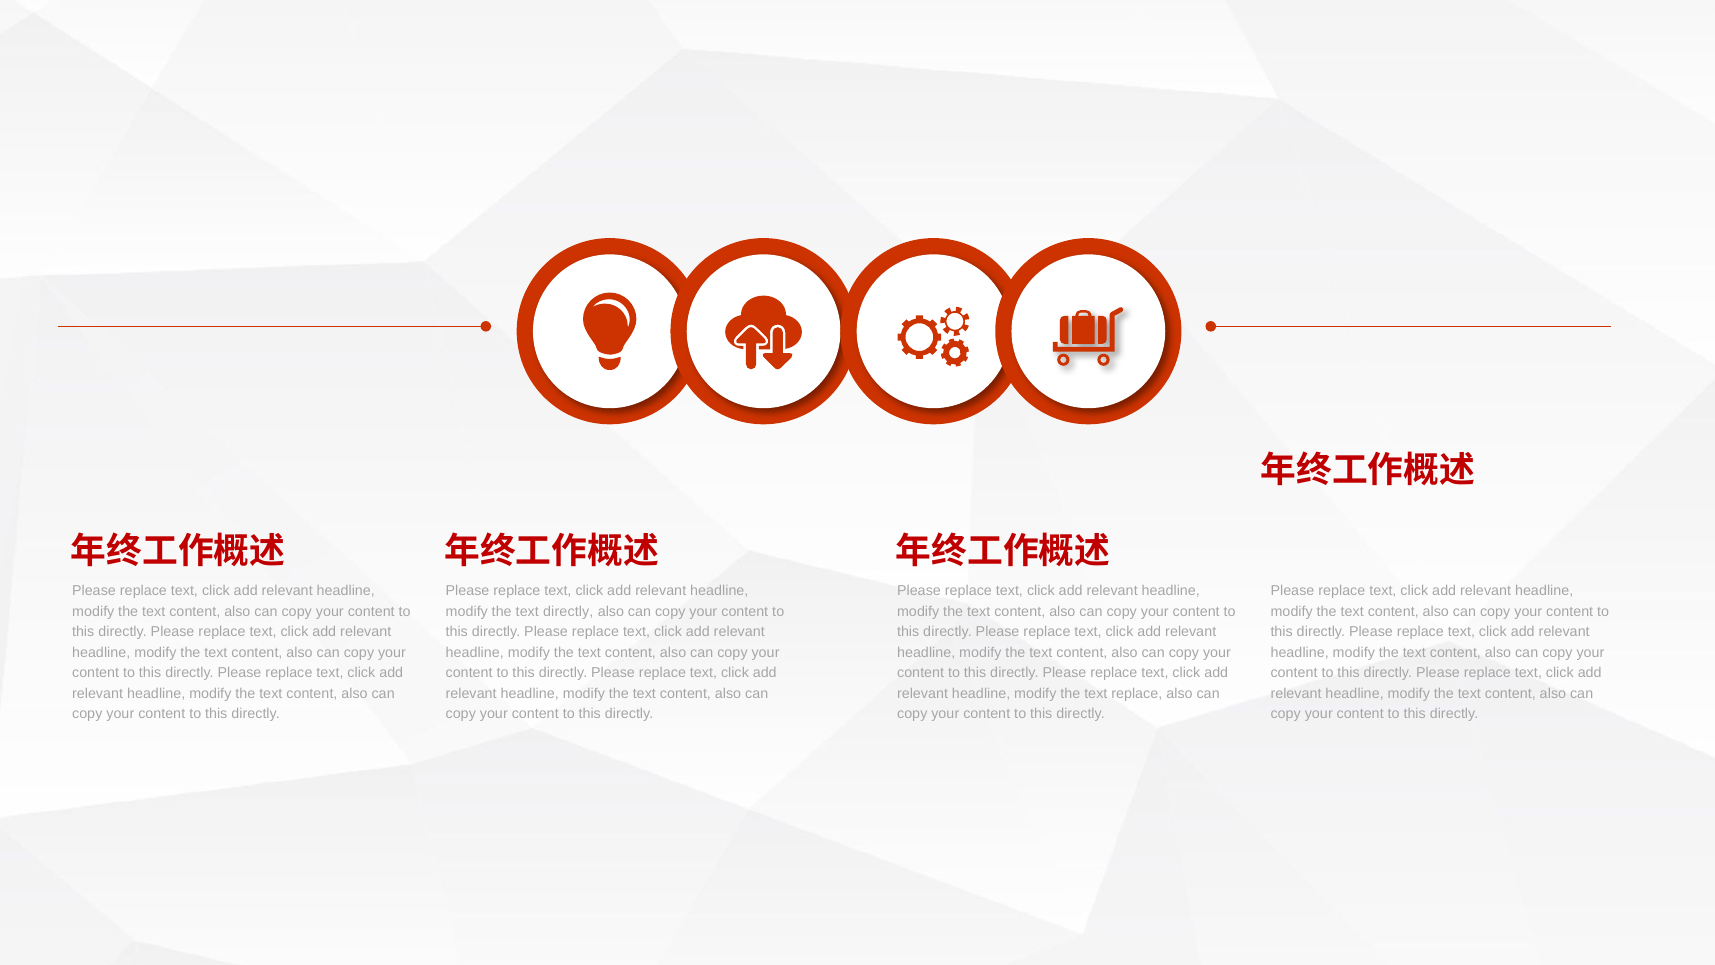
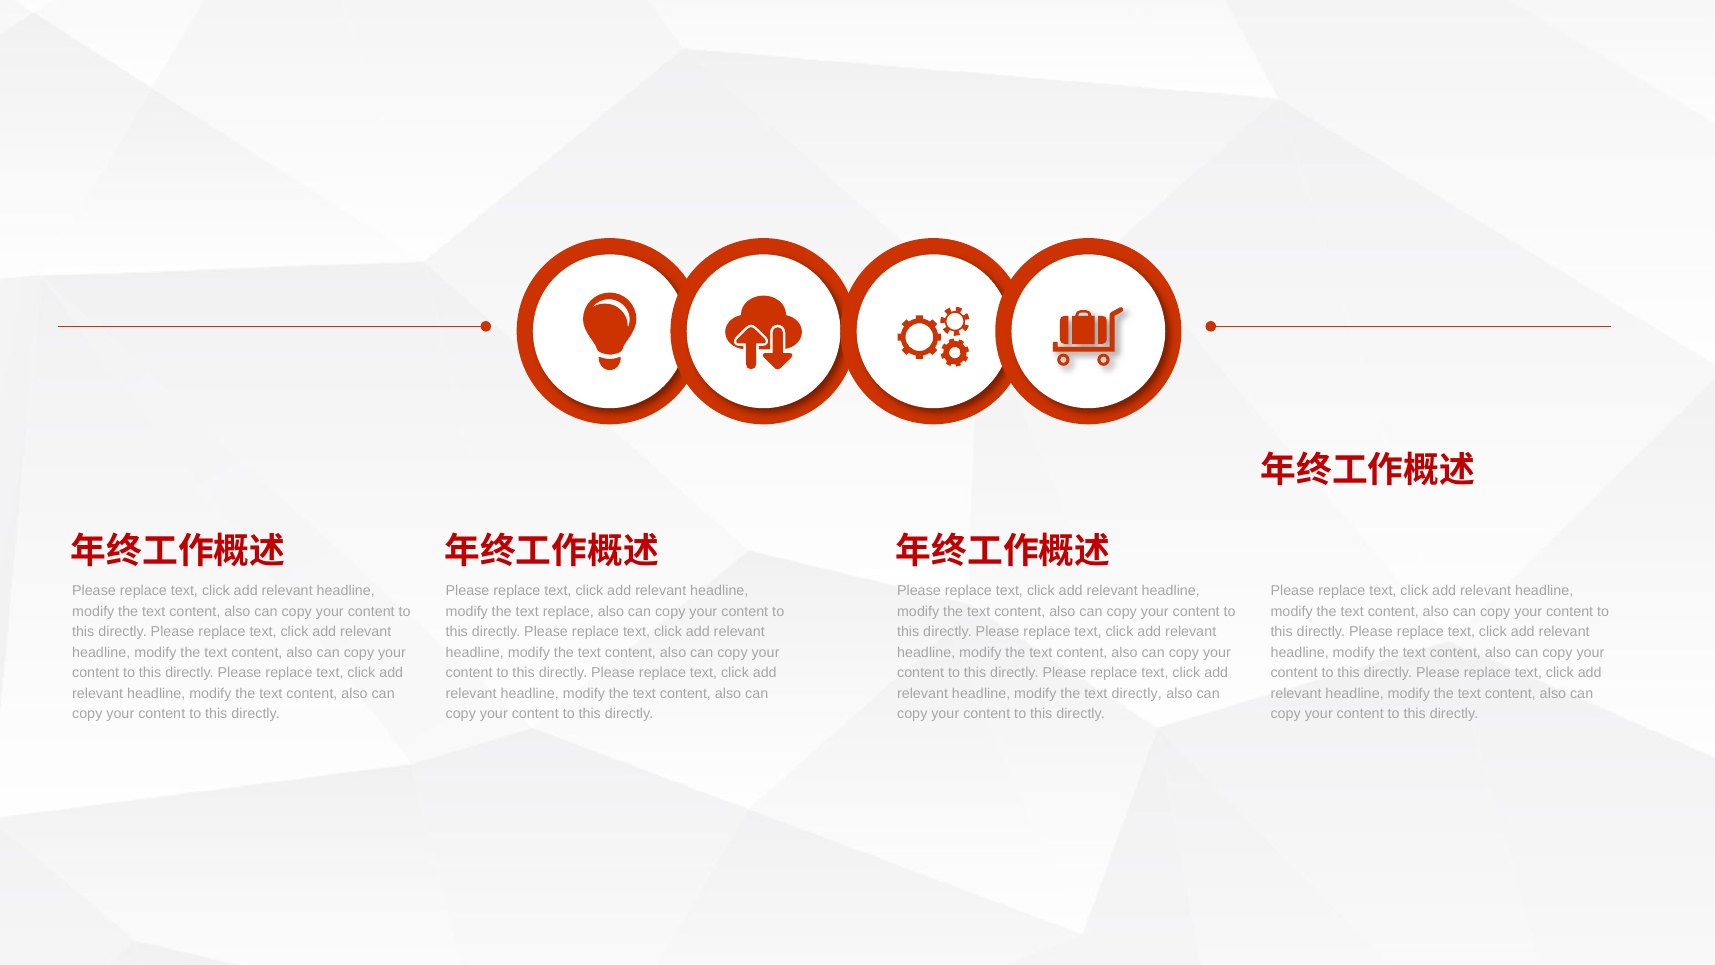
text directly: directly -> replace (568, 611)
text replace: replace -> directly (1137, 693)
